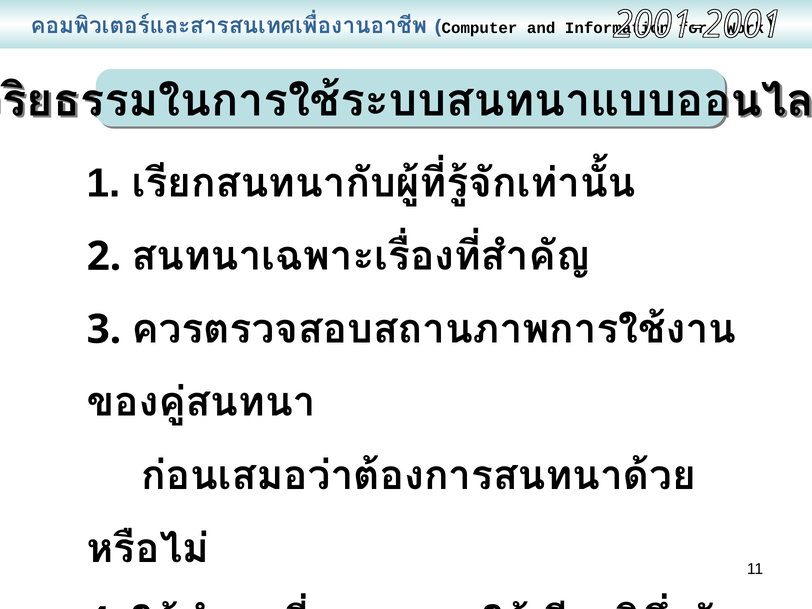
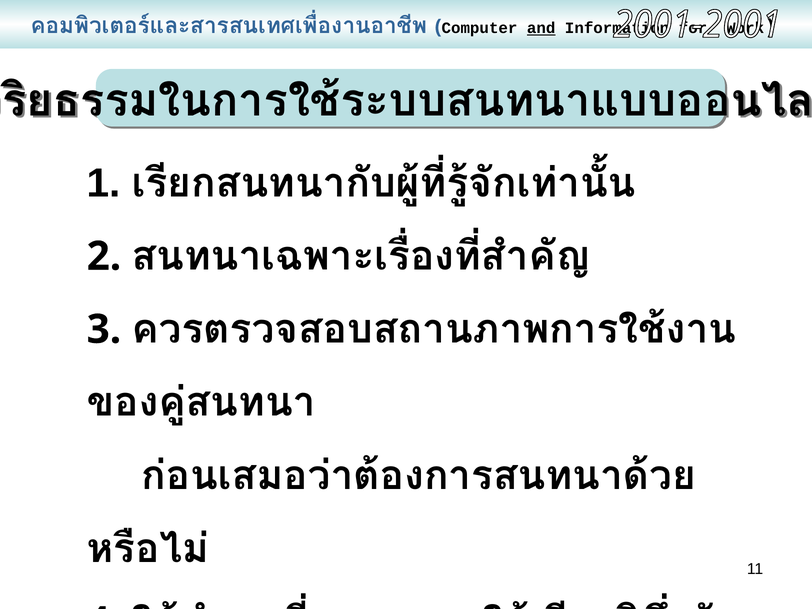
and underline: none -> present (541, 28)
